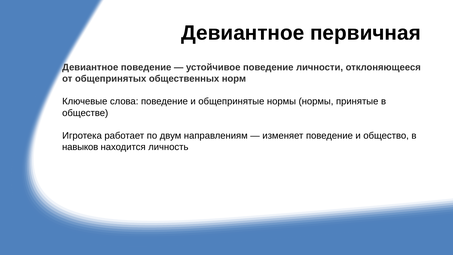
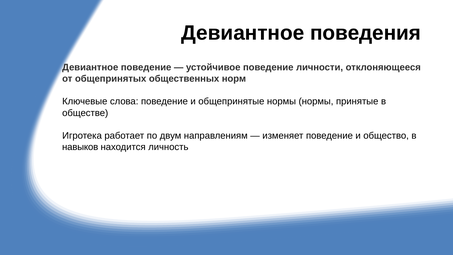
первичная: первичная -> поведения (366, 33)
